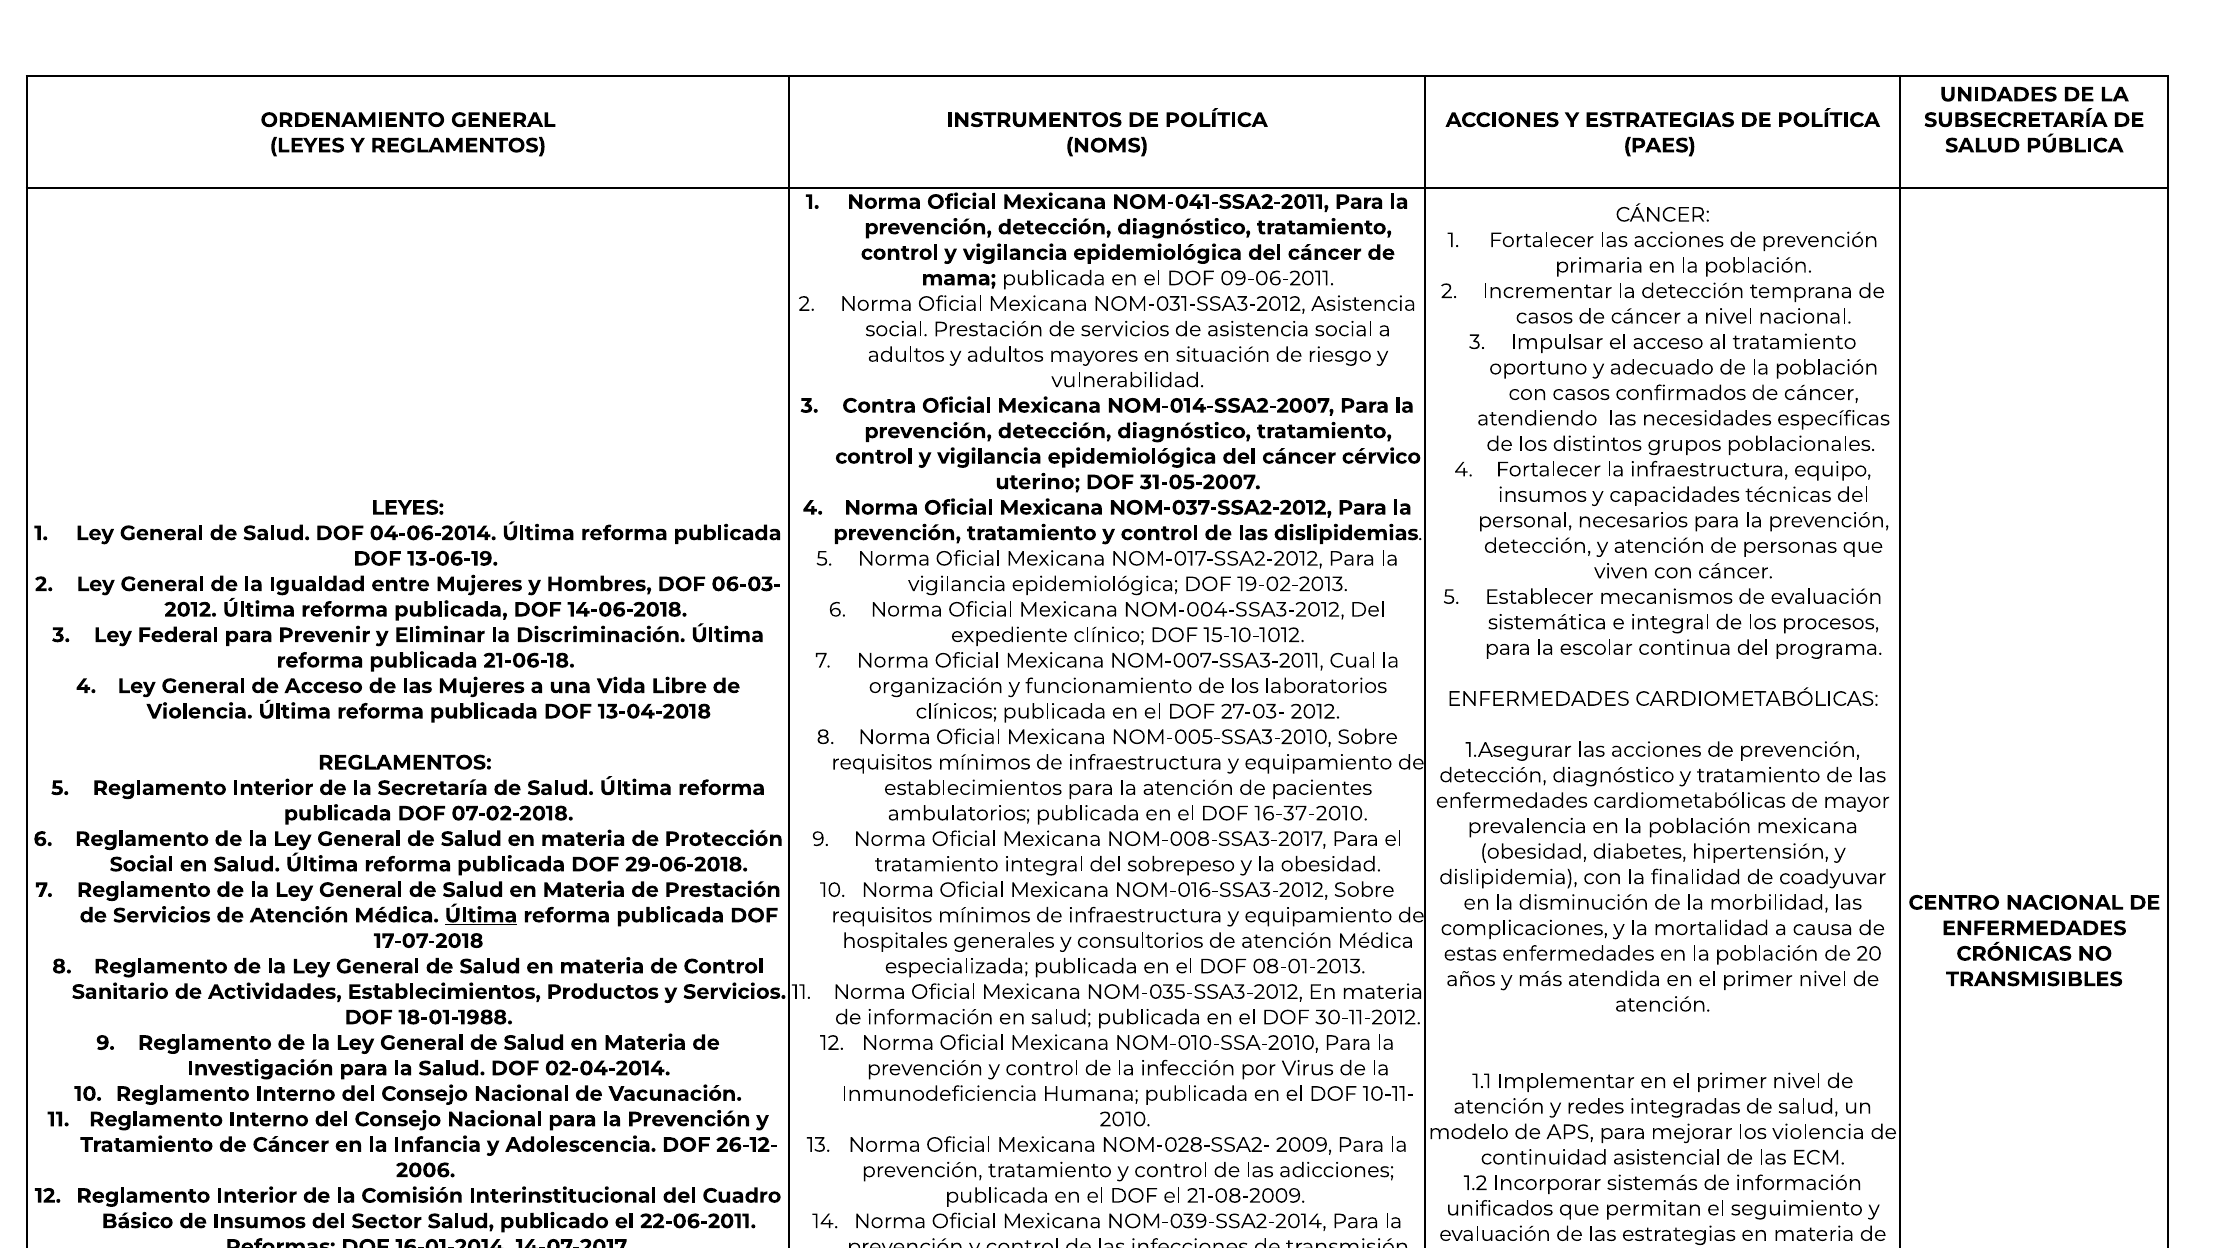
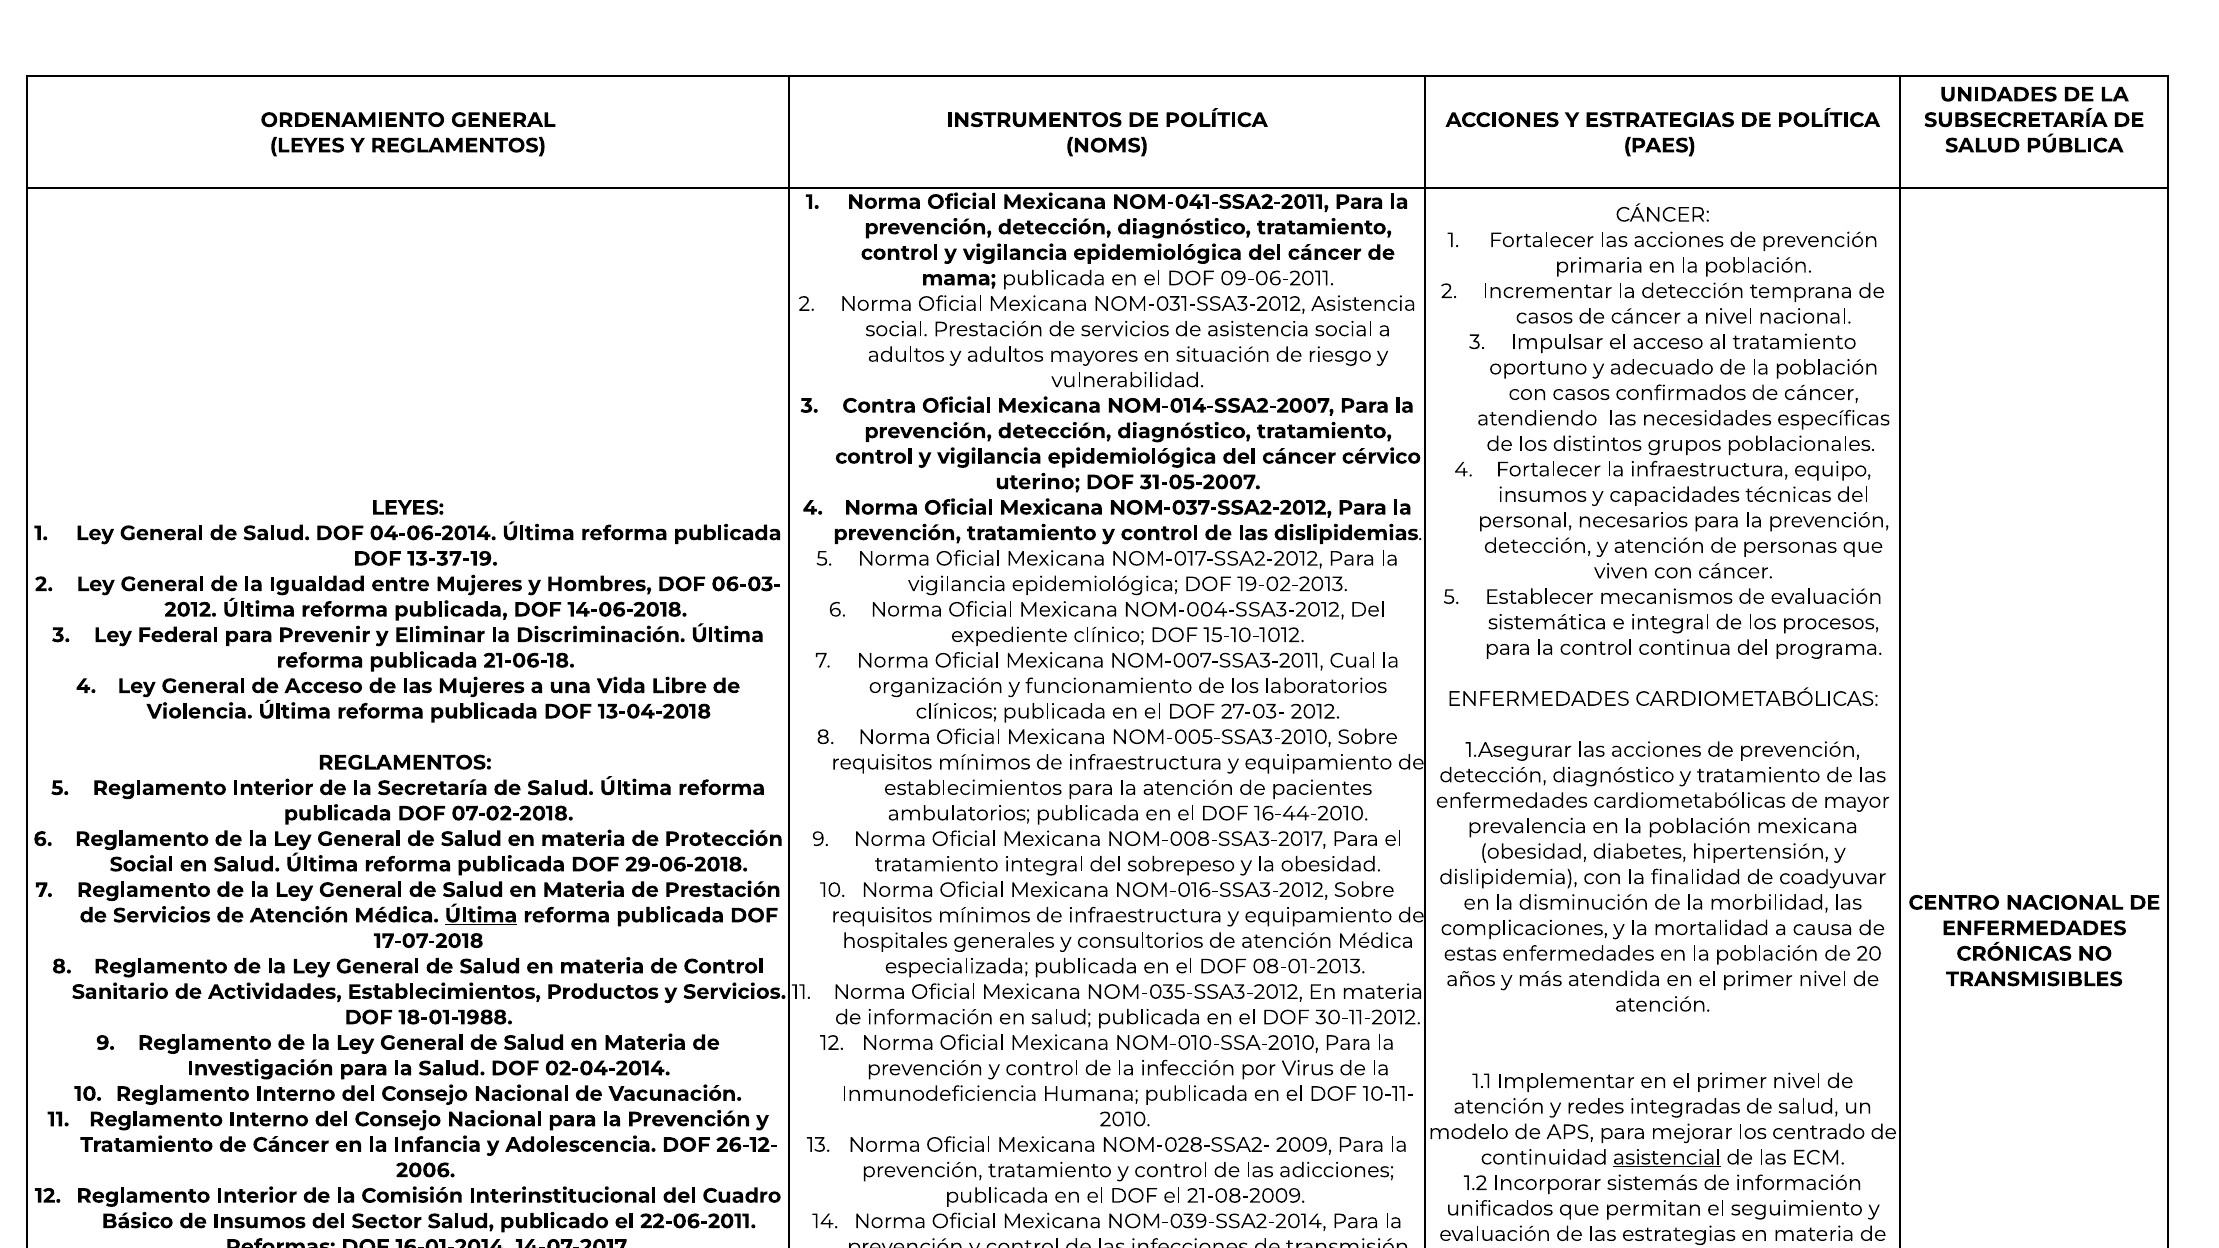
13-06-19: 13-06-19 -> 13-37-19 (453, 559)
la escolar: escolar -> control (1596, 648)
16-37-2010: 16-37-2010 -> 16-44-2010 (1311, 814)
los violencia: violencia -> centrado (1819, 1132)
asistencial underline: none -> present (1667, 1158)
